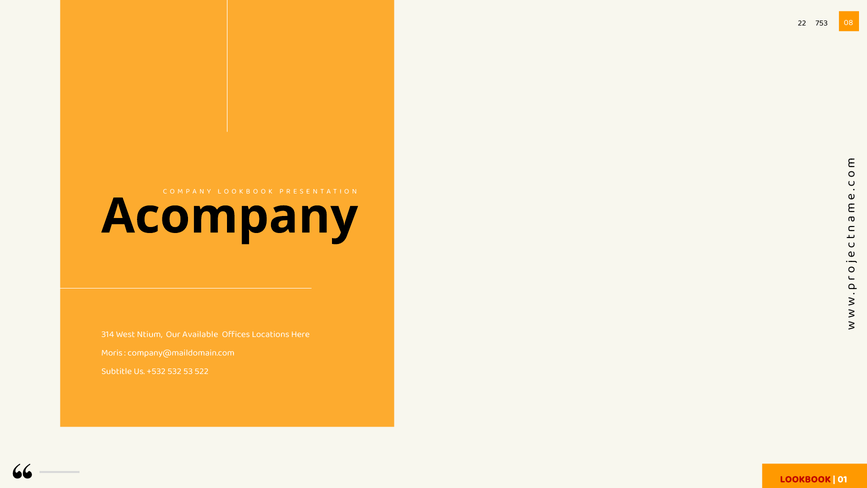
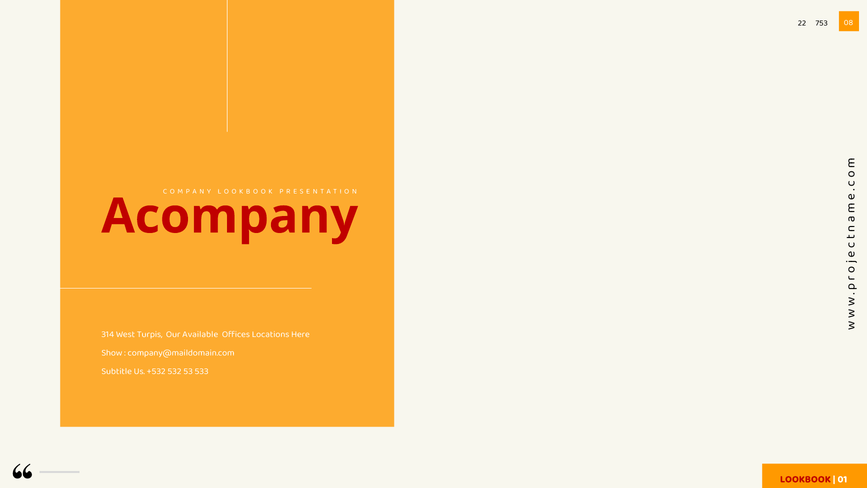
Acompany colour: black -> red (230, 216)
Ntium: Ntium -> Turpis (150, 334)
Moris: Moris -> Show (112, 352)
522: 522 -> 533 (202, 371)
